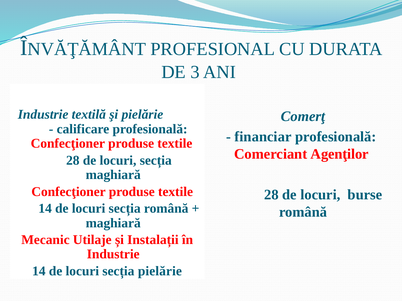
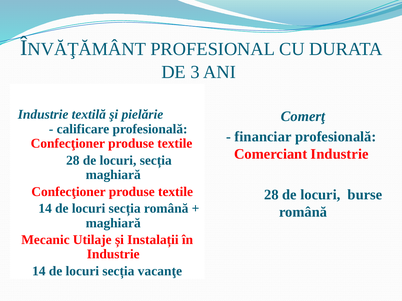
Comerciant Agenţilor: Agenţilor -> Industrie (340, 154)
secția pielărie: pielărie -> vacanţe (160, 272)
